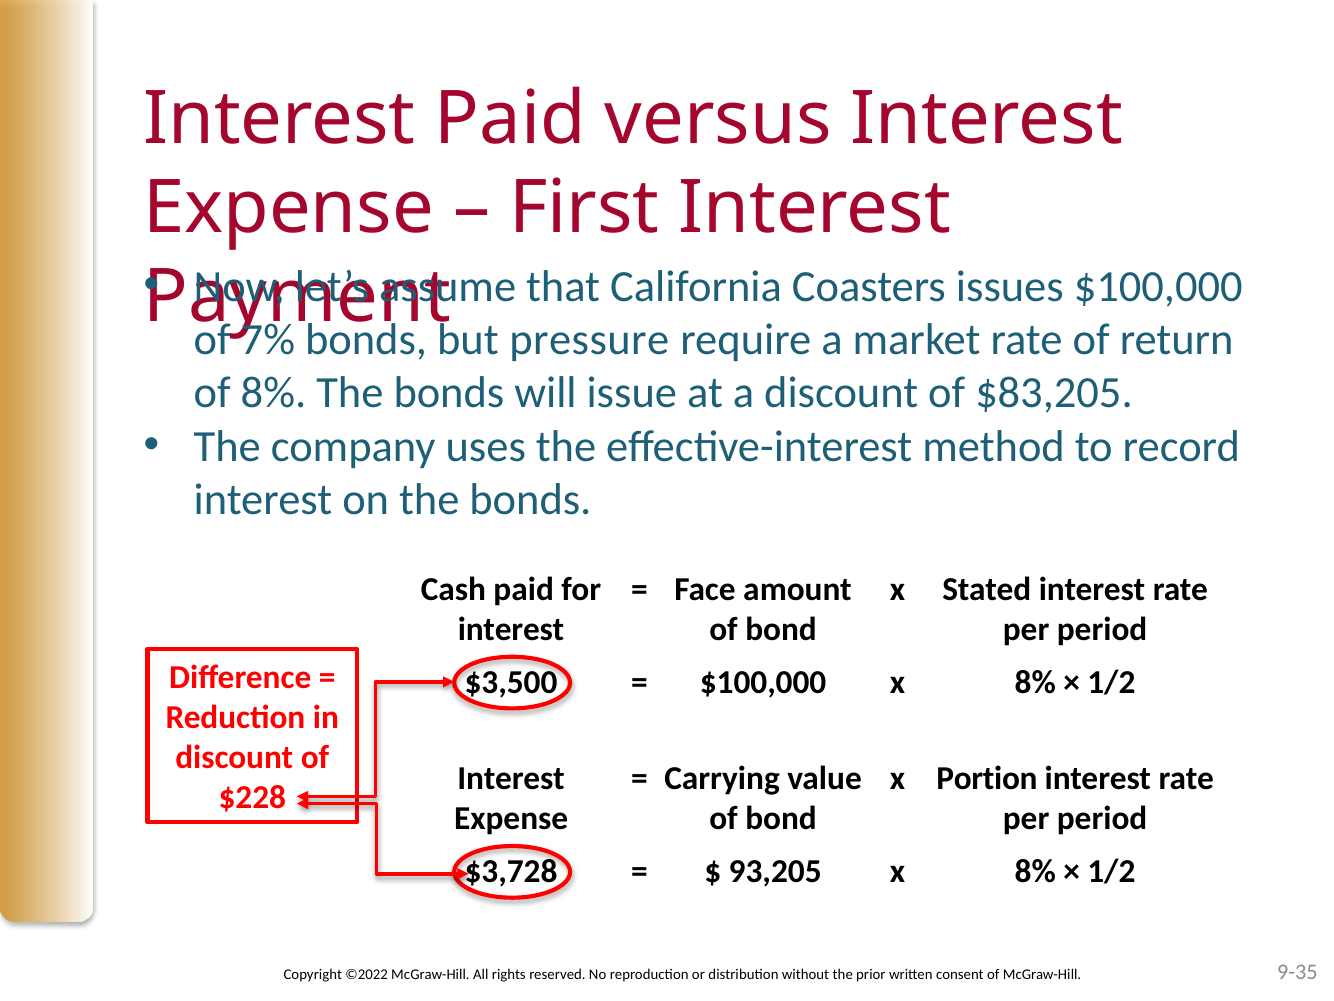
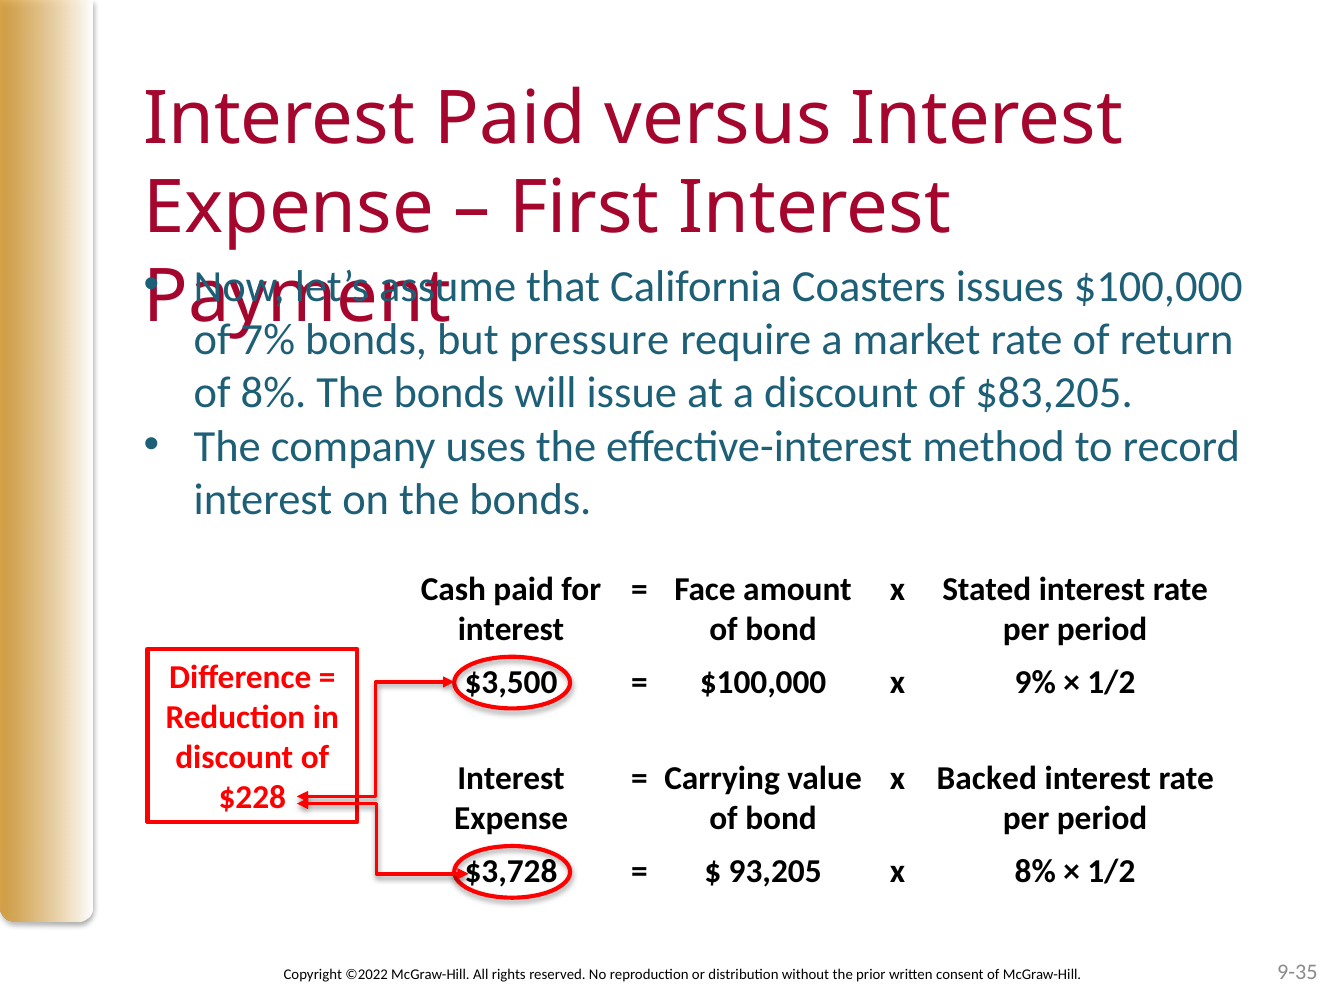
$100,000 x 8%: 8% -> 9% (1035, 682)
Portion: Portion -> Backed (987, 778)
